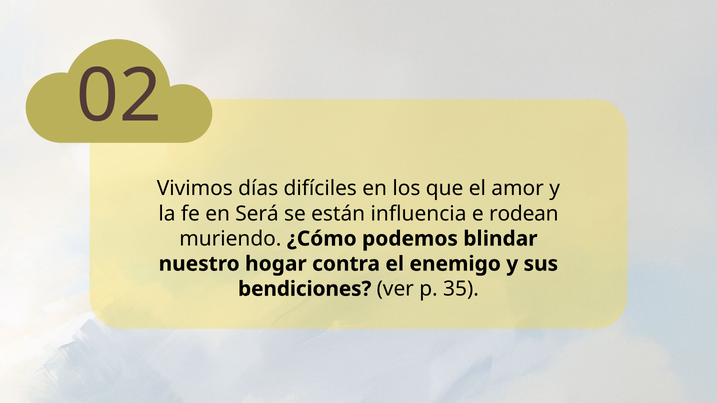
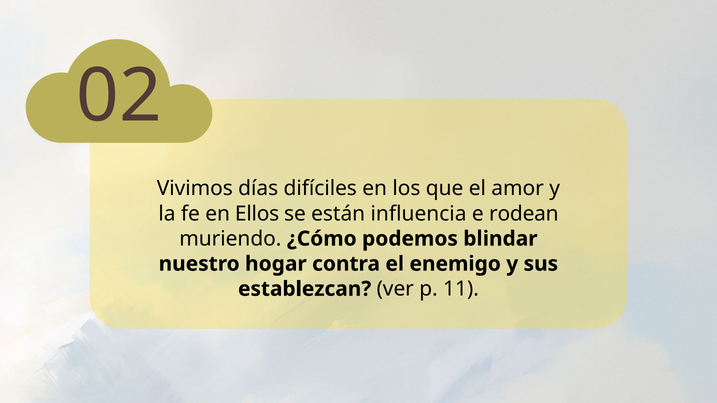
Será: Será -> Ellos (257, 214)
bendiciones: bendiciones -> establezcan (305, 289)
35: 35 -> 11 (461, 289)
